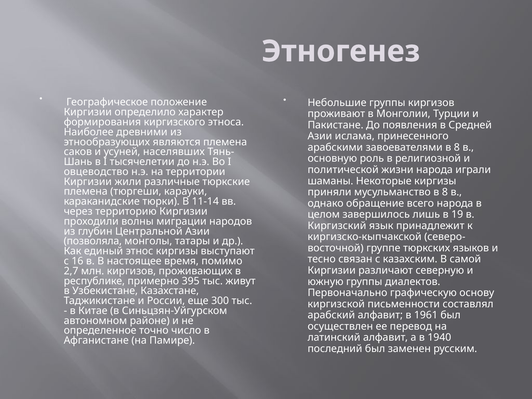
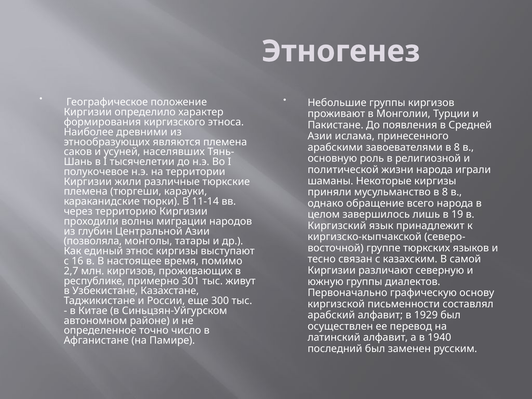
овцеводство: овцеводство -> полукочевое (96, 172)
395: 395 -> 301 (191, 281)
1961: 1961 -> 1929 (426, 315)
